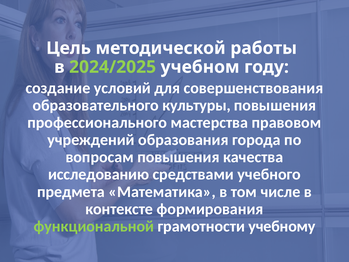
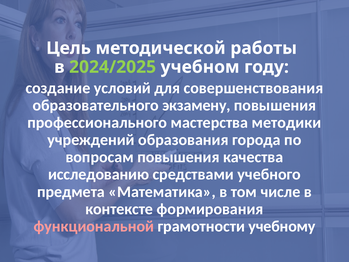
культуры: культуры -> экзамену (196, 105)
правовом: правовом -> методики (286, 122)
функциональной colour: light green -> pink (94, 226)
